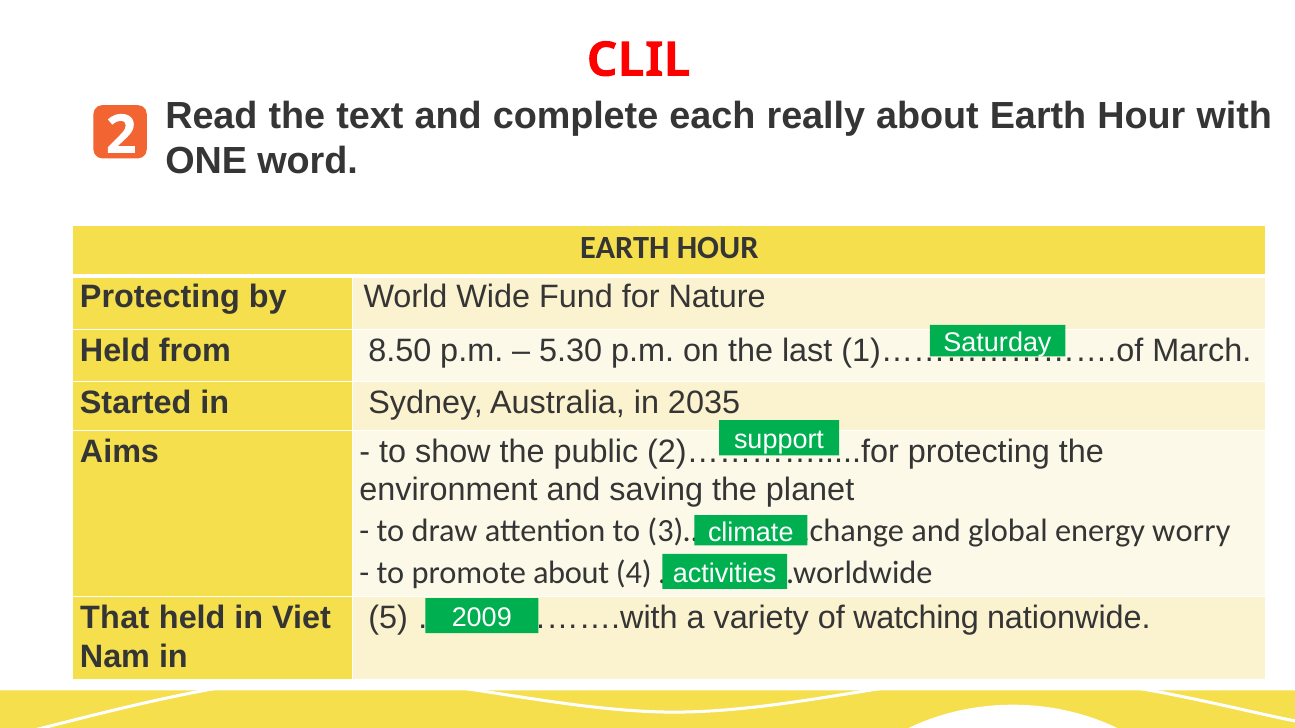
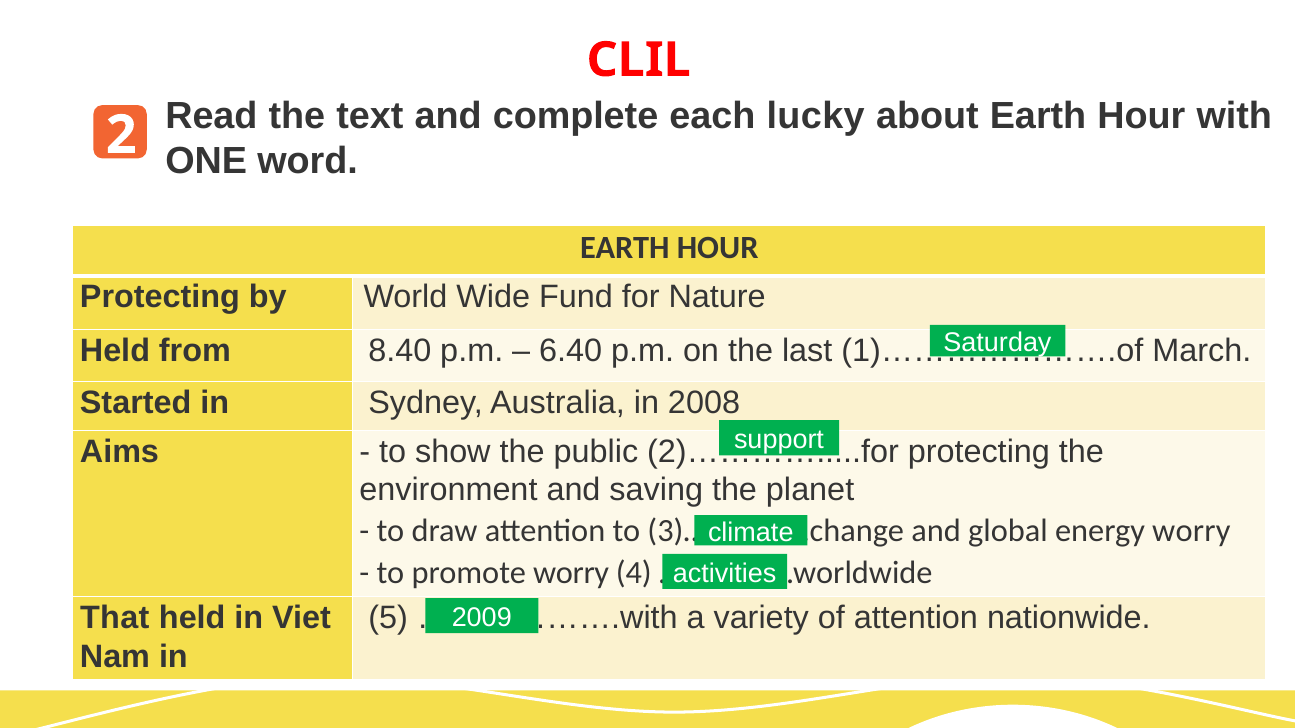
really: really -> lucky (816, 116)
8.50: 8.50 -> 8.40 (400, 351)
5.30: 5.30 -> 6.40 (571, 351)
2035: 2035 -> 2008 (704, 403)
promote about: about -> worry (571, 573)
of watching: watching -> attention (916, 618)
